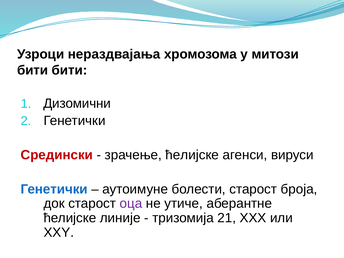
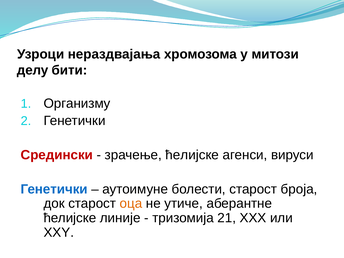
бити: бити -> делу (33, 70)
Дизомични: Дизомични -> Организму (77, 103)
оца colour: purple -> orange (131, 204)
